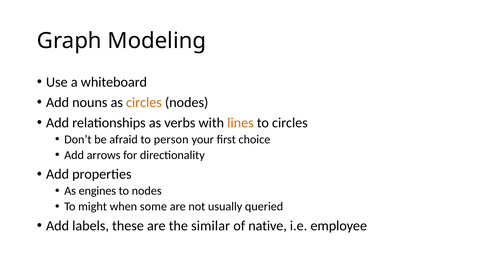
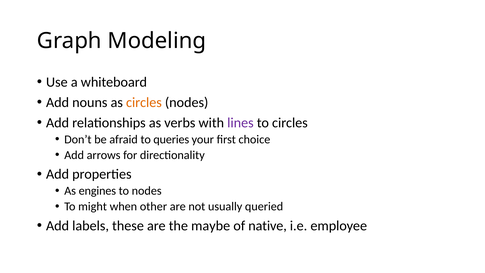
lines colour: orange -> purple (240, 123)
person: person -> queries (171, 139)
some: some -> other (153, 206)
similar: similar -> maybe (211, 226)
